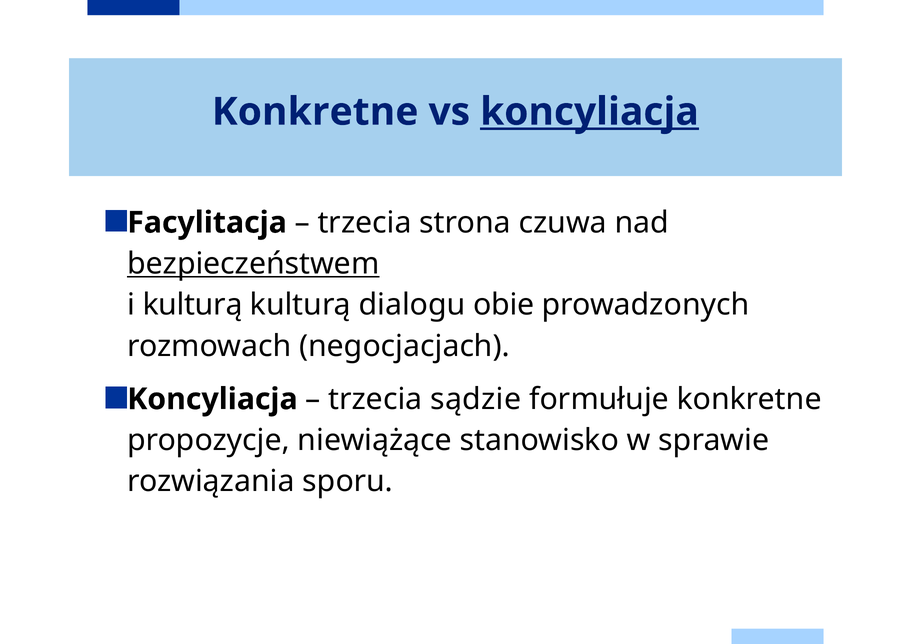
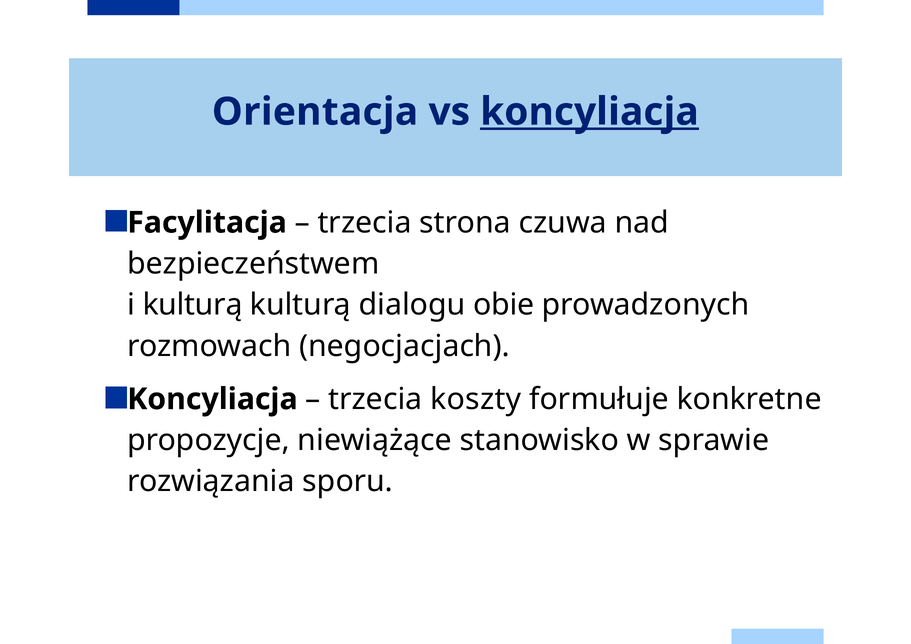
Konkretne: Konkretne -> Orientacja (315, 112)
bezpieczeństwem underline: present -> none (253, 264)
sądzie: sądzie -> koszty (476, 399)
